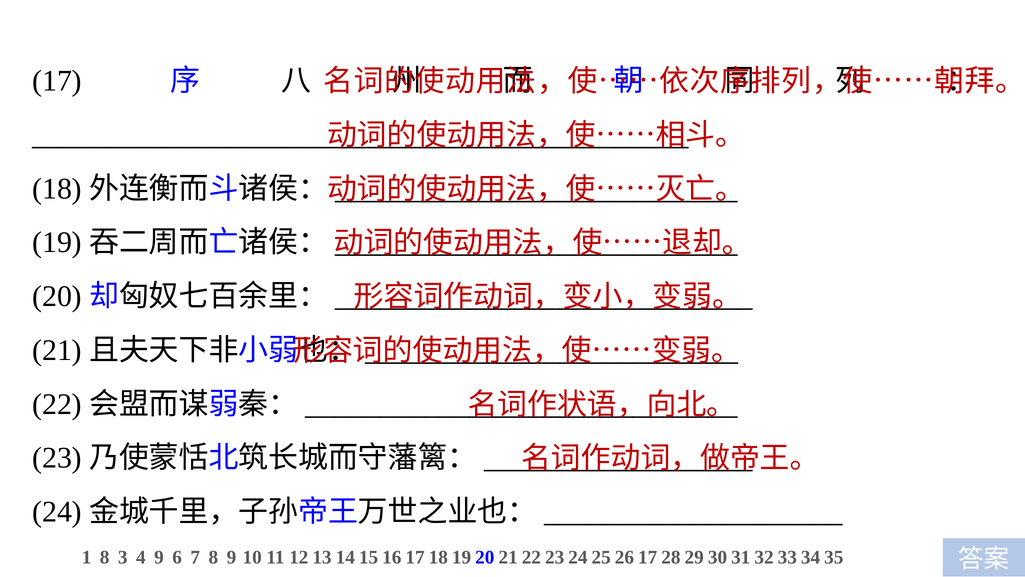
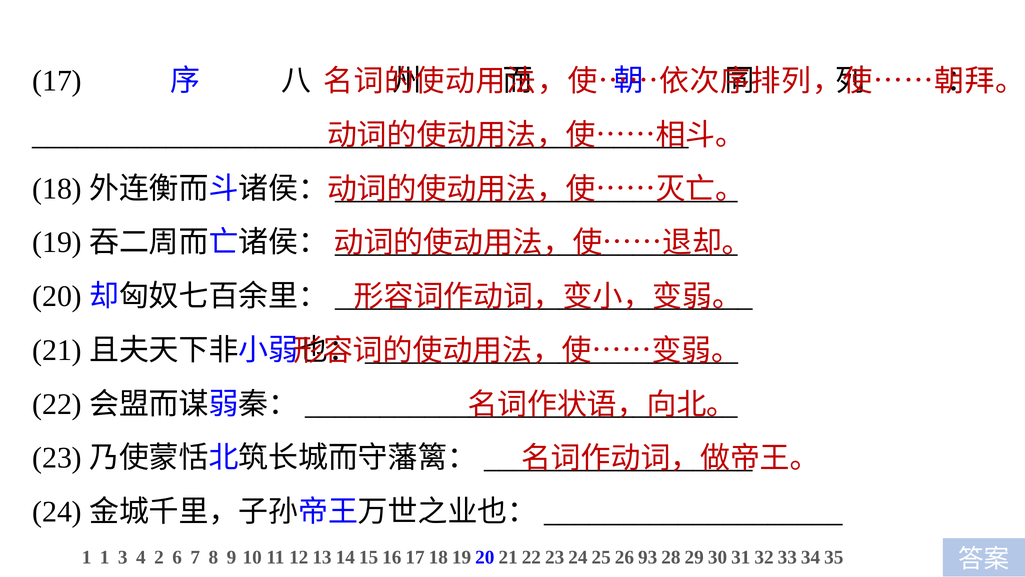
1 8: 8 -> 1 (105, 557)
4 9: 9 -> 2 (159, 557)
17: 17 -> 93 (648, 557)
